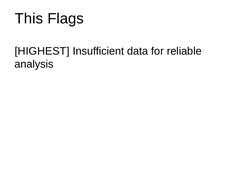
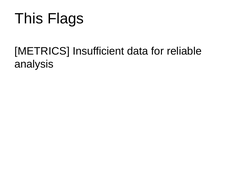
HIGHEST: HIGHEST -> METRICS (42, 51)
